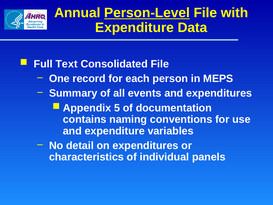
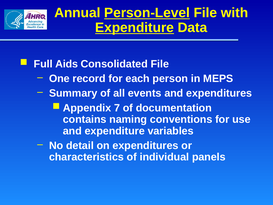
Expenditure underline: none -> present (135, 28)
Text: Text -> Aids (67, 64)
5: 5 -> 7 (117, 108)
